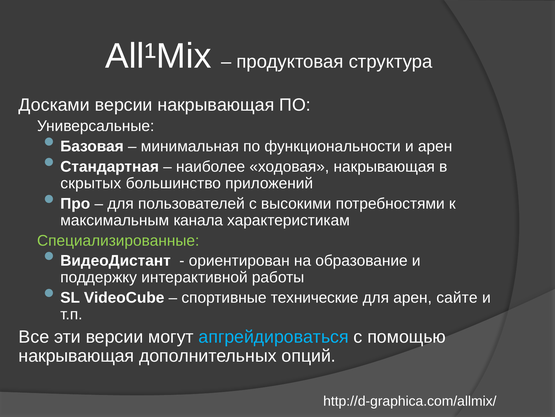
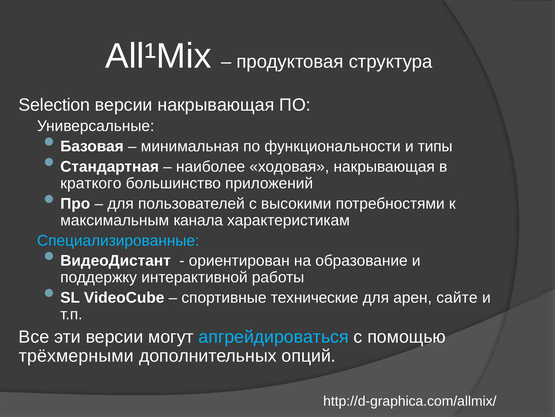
Досками: Досками -> Selection (54, 105)
и арен: арен -> типы (435, 146)
скрытых: скрытых -> краткого (91, 183)
Специализированные colour: light green -> light blue (118, 240)
накрывающая: накрывающая -> трёхмерными (76, 355)
